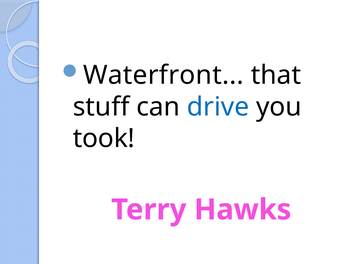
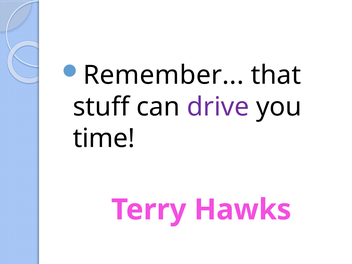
Waterfront: Waterfront -> Remember (163, 75)
drive colour: blue -> purple (218, 107)
took: took -> time (104, 139)
